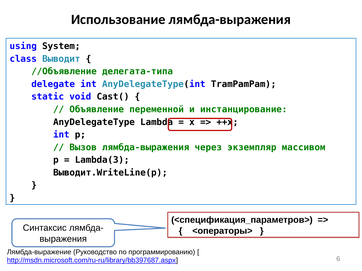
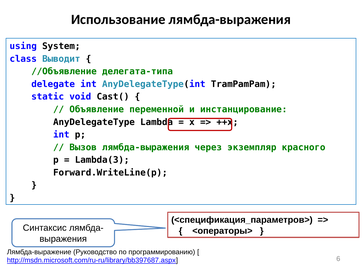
массивом: массивом -> красного (304, 148)
Выводит.WriteLine(p: Выводит.WriteLine(p -> Forward.WriteLine(p (110, 173)
